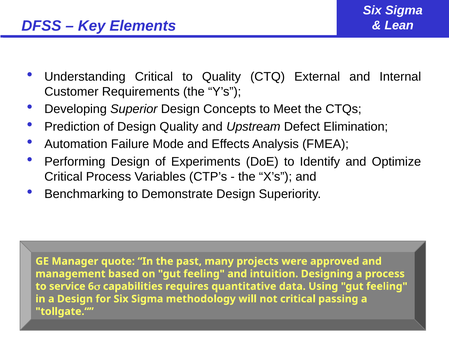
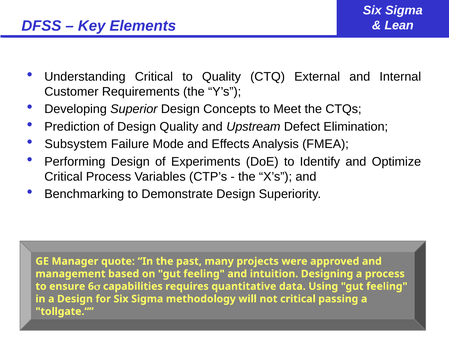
Automation: Automation -> Subsystem (76, 144)
service: service -> ensure (67, 286)
